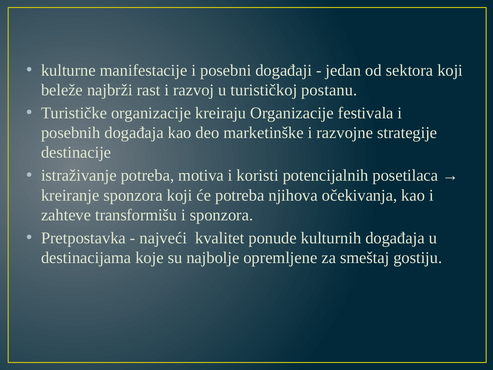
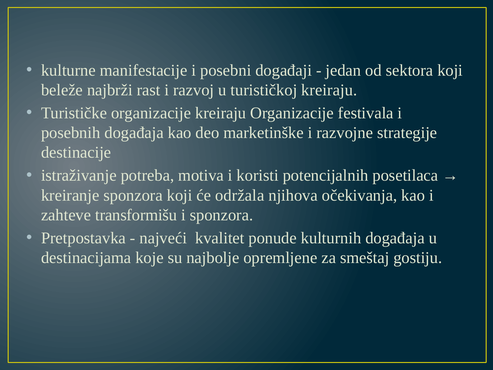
turističkoj postanu: postanu -> kreiraju (329, 90)
će potreba: potreba -> održala (240, 195)
